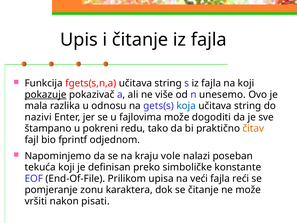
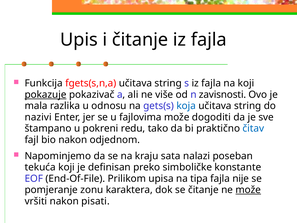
unesemo: unesemo -> zavisnosti (223, 94)
čitav colour: orange -> blue (253, 128)
bio fprintf: fprintf -> nakon (73, 140)
vole: vole -> sata (171, 156)
veći: veći -> tipa (199, 178)
reći: reći -> nije (241, 178)
može underline: none -> present (248, 190)
